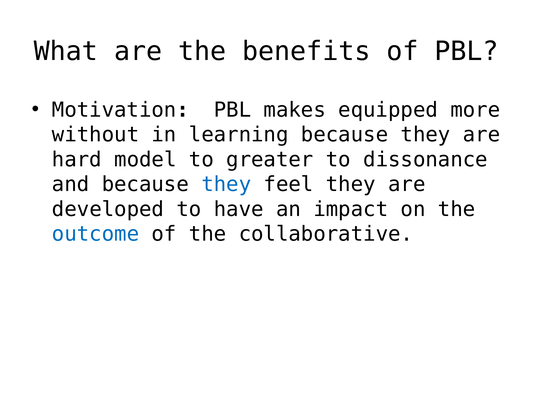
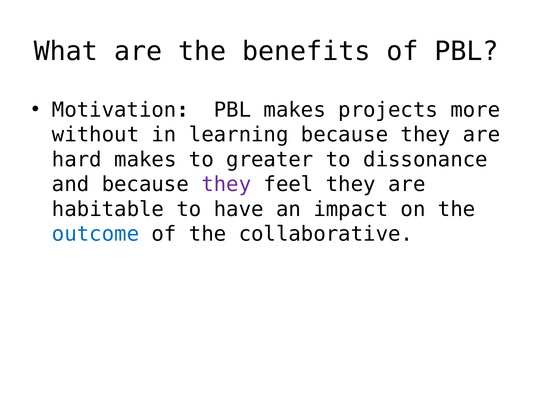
equipped: equipped -> projects (388, 110)
hard model: model -> makes (145, 159)
they colour: blue -> purple (226, 184)
developed: developed -> habitable (108, 209)
